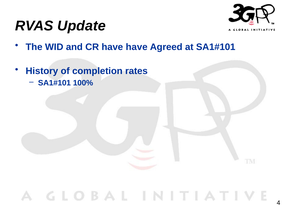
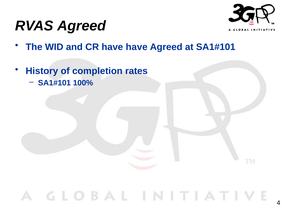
RVAS Update: Update -> Agreed (82, 26)
